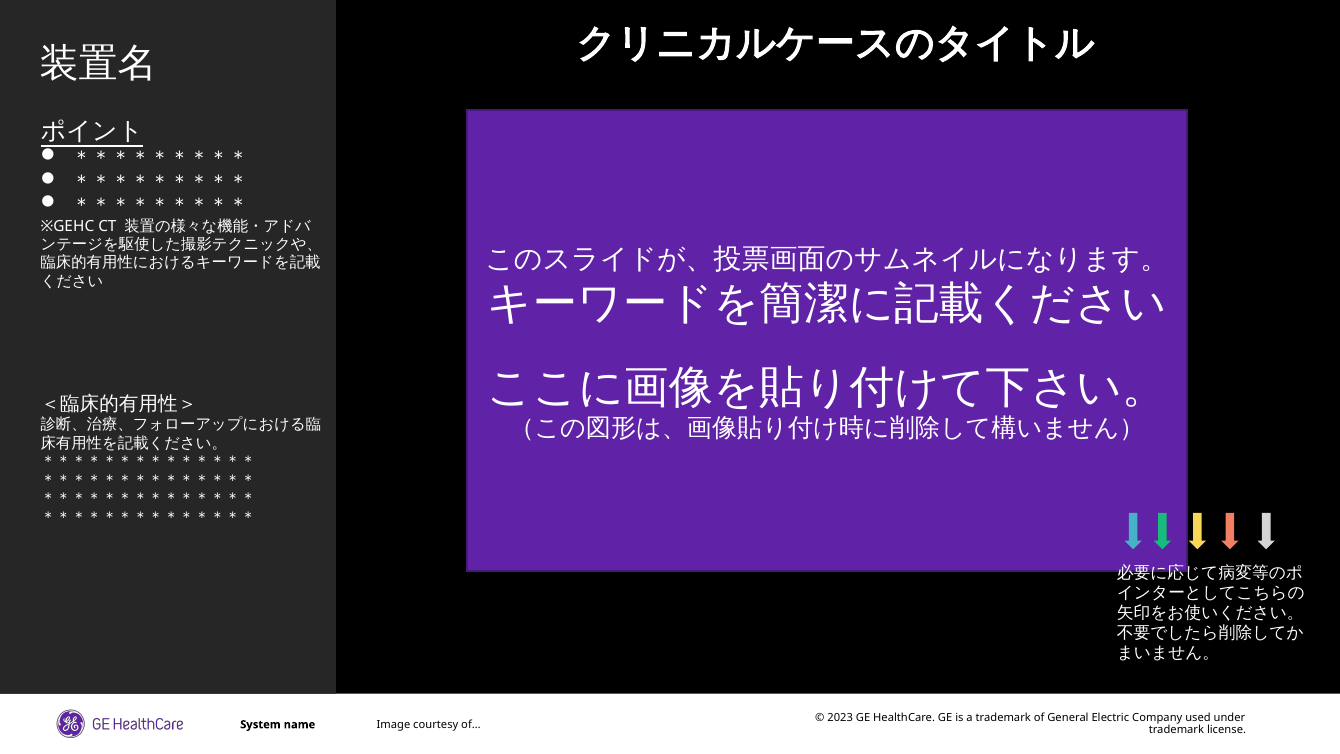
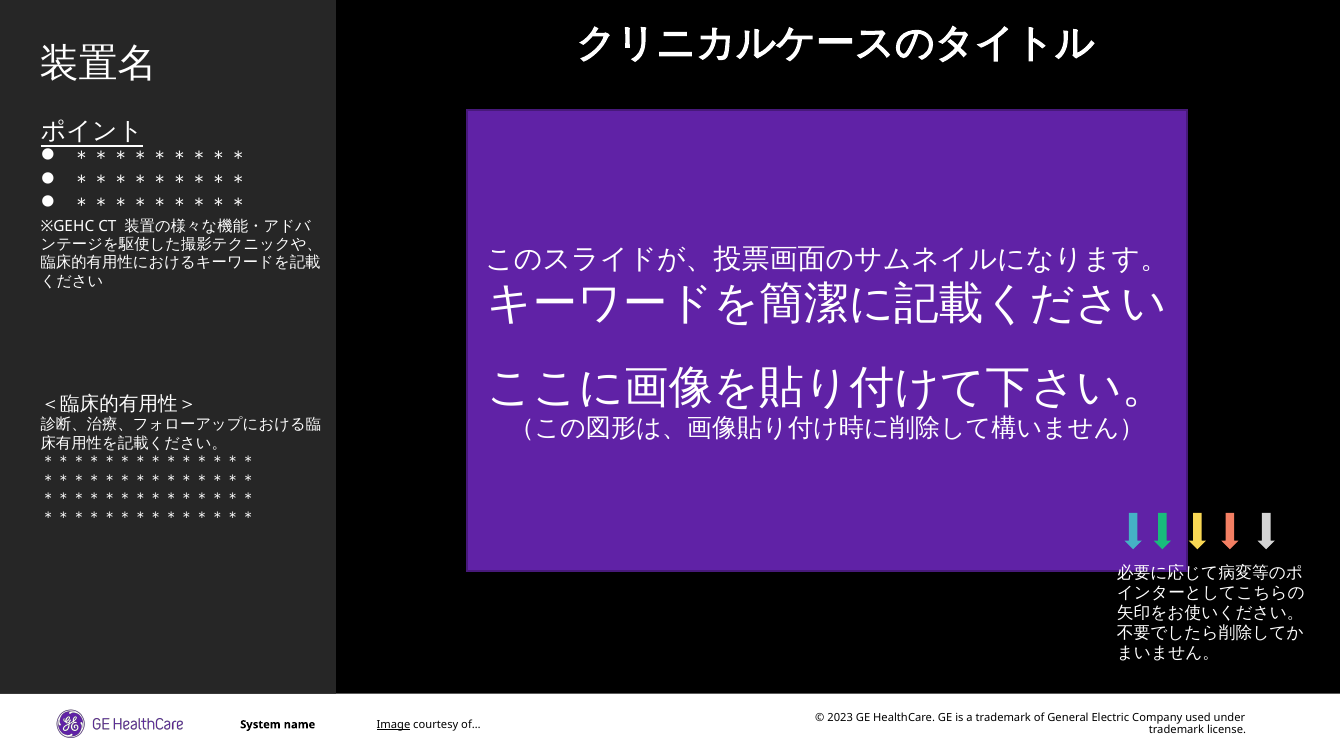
Image underline: none -> present (393, 724)
